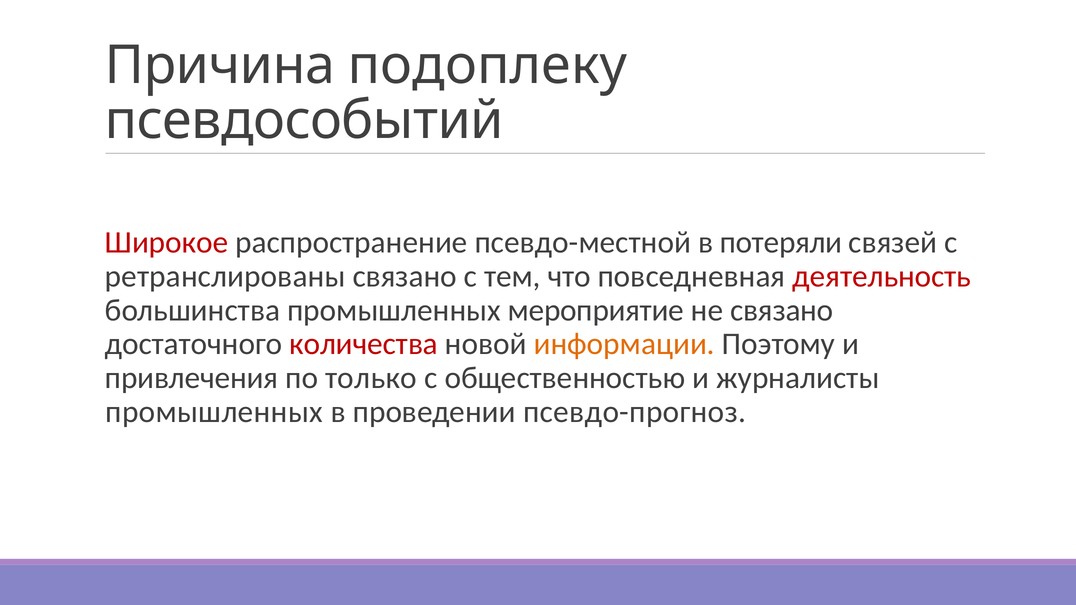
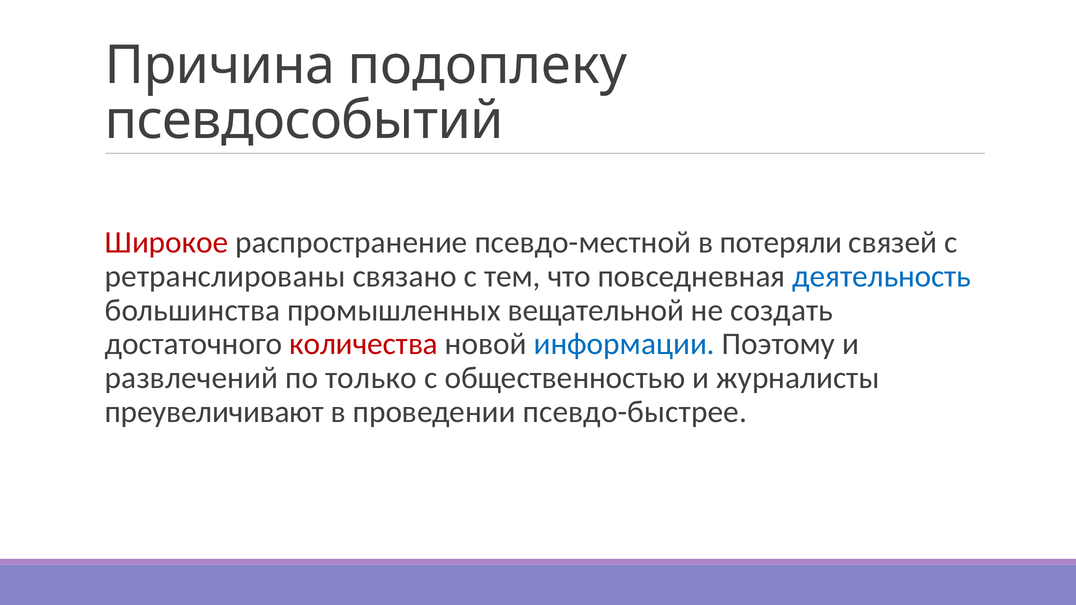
деятельность colour: red -> blue (882, 277)
мероприятие: мероприятие -> вещательной (596, 310)
не связано: связано -> создать (782, 310)
информации colour: orange -> blue (624, 344)
привлечения: привлечения -> развлечений (192, 378)
промышленных: промышленных -> преувеличивают (214, 412)
псевдо-прогноз: псевдо-прогноз -> псевдо-быстрее (635, 412)
